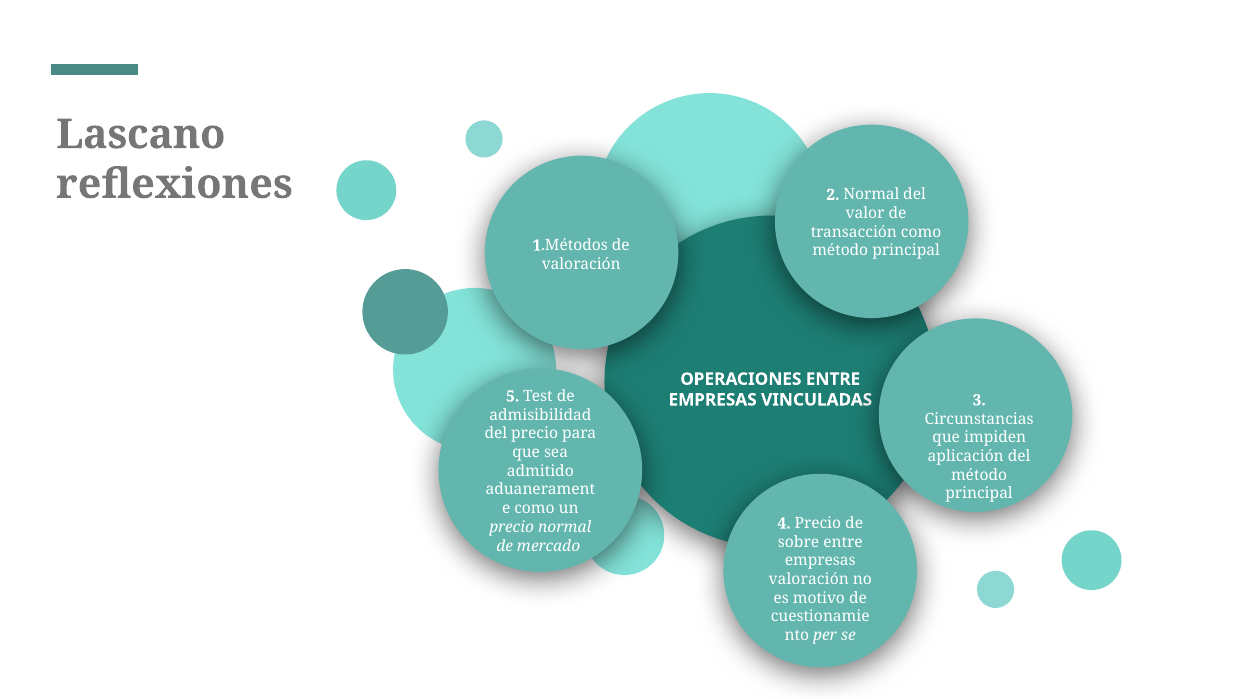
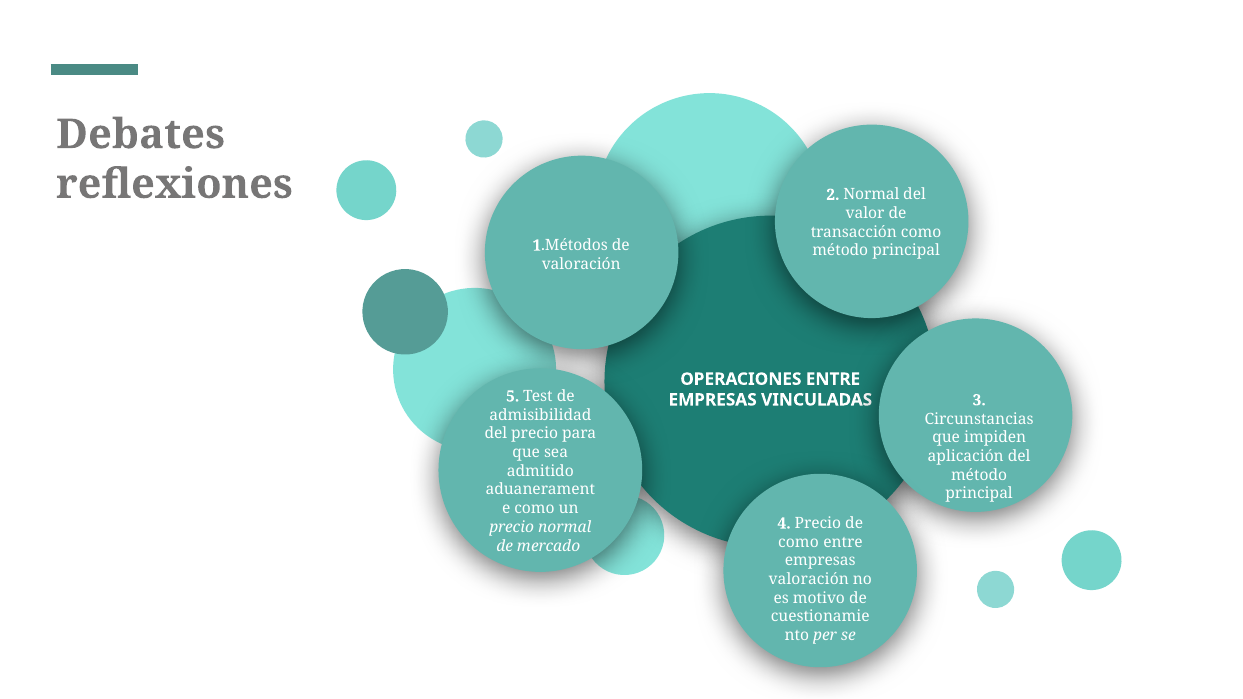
Lascano: Lascano -> Debates (141, 135)
sobre: sobre -> como (798, 542)
